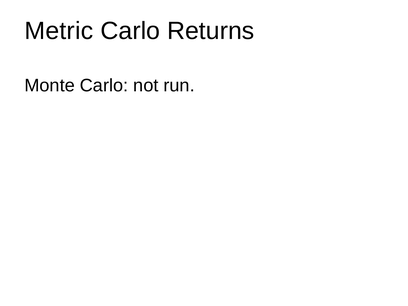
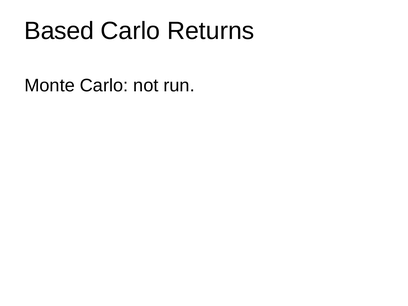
Metric: Metric -> Based (59, 31)
